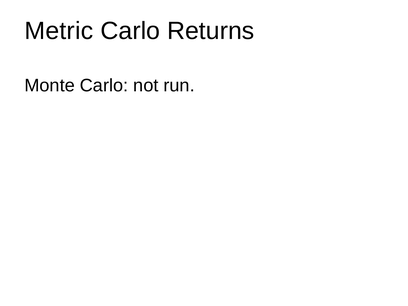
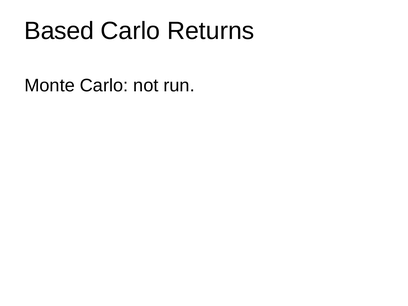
Metric: Metric -> Based (59, 31)
